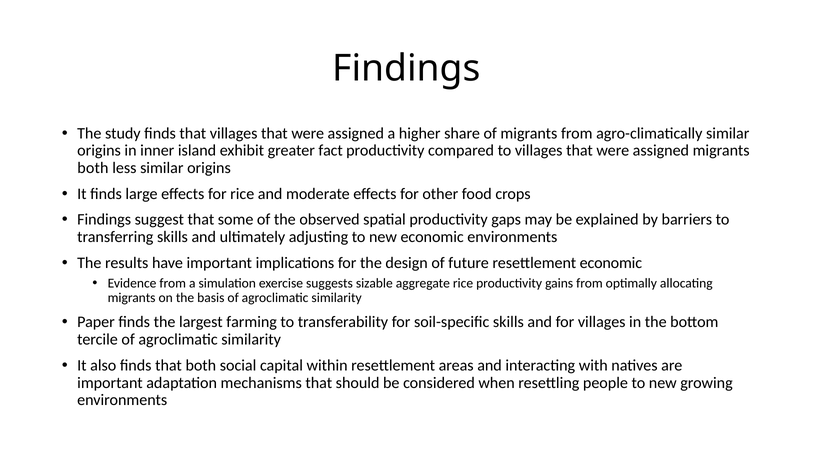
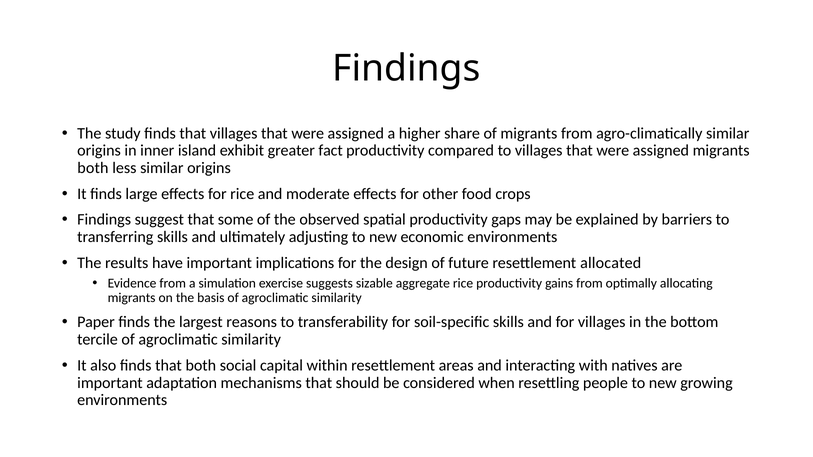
resettlement economic: economic -> allocated (611, 263)
farming: farming -> reasons (252, 322)
